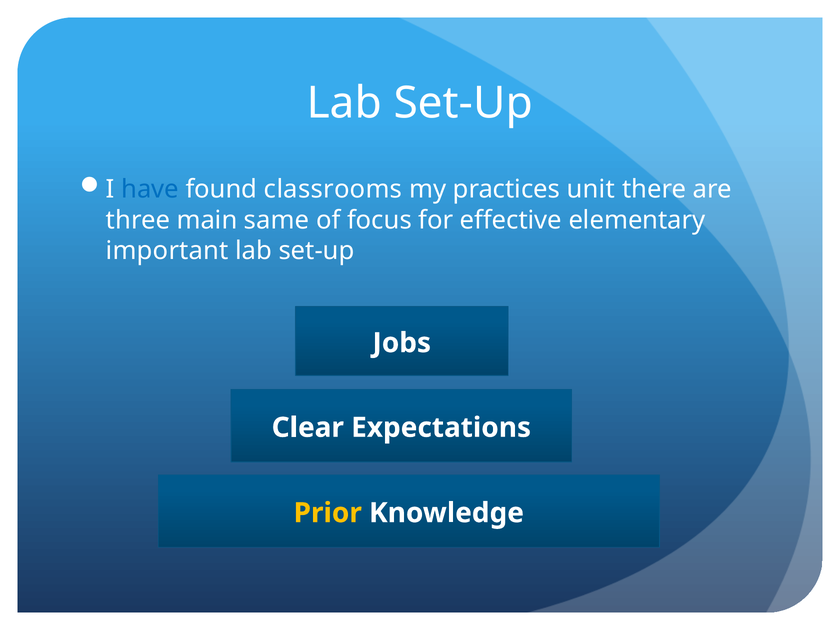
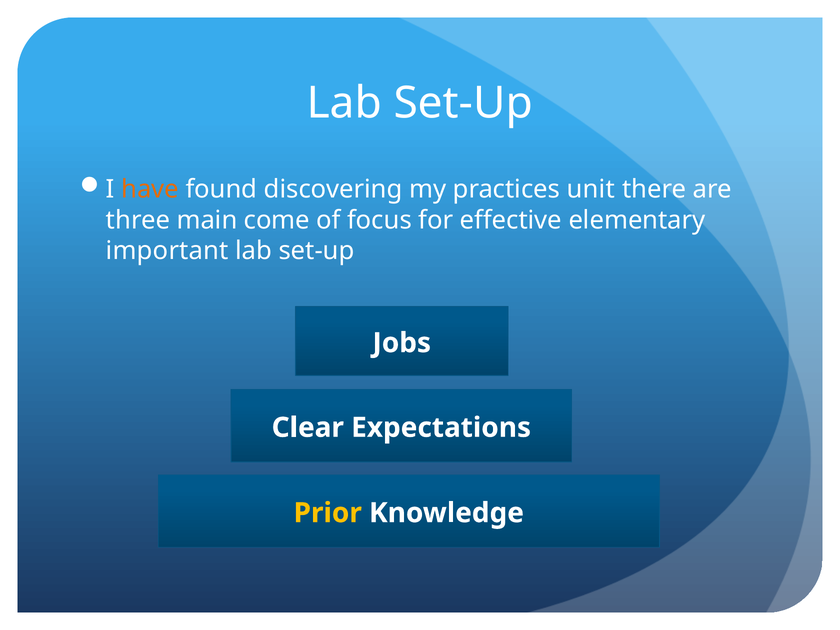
have colour: blue -> orange (150, 189)
classrooms: classrooms -> discovering (333, 189)
same: same -> come (277, 220)
